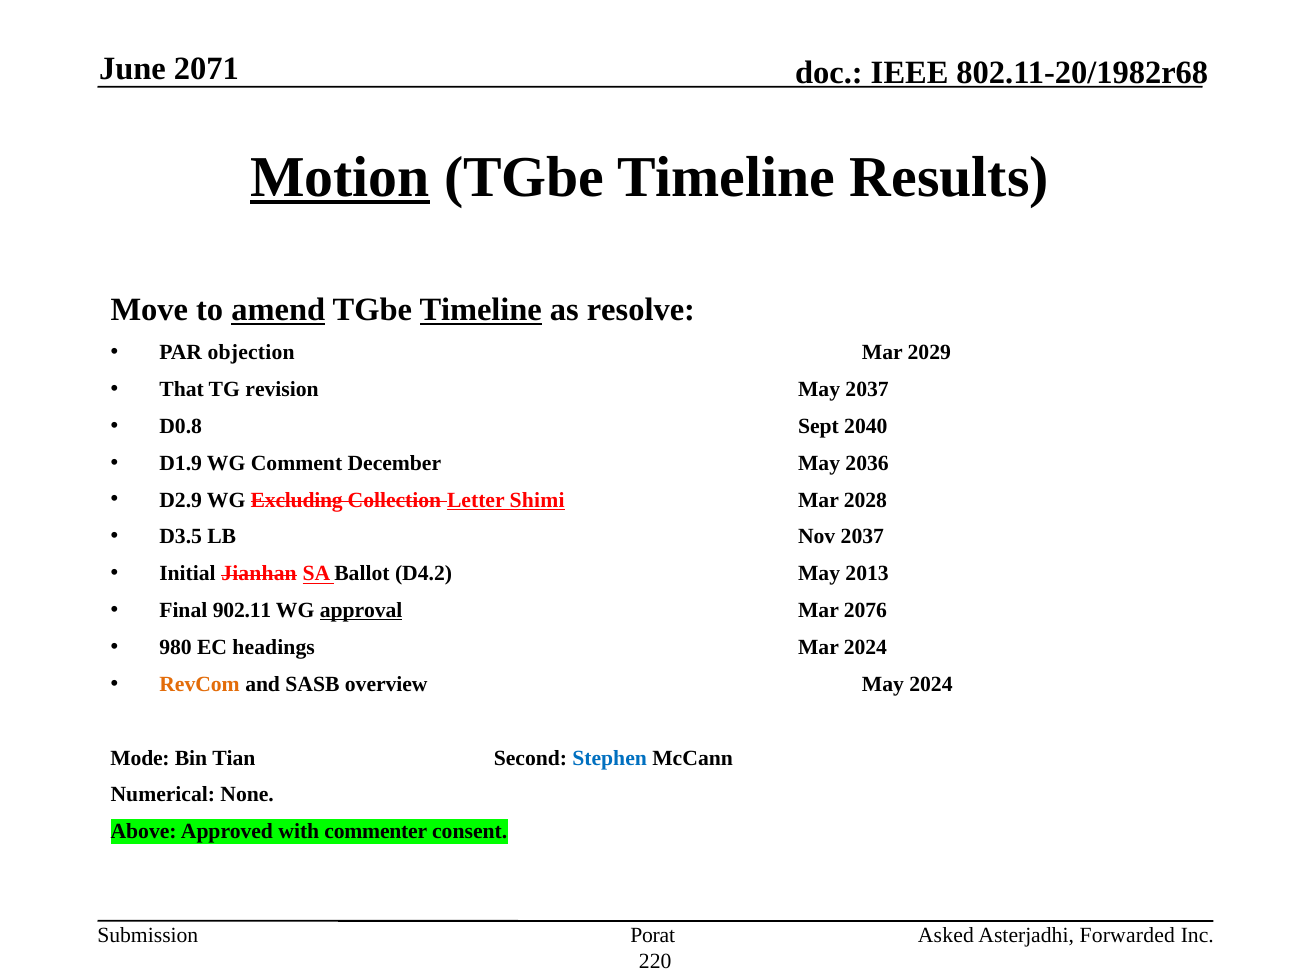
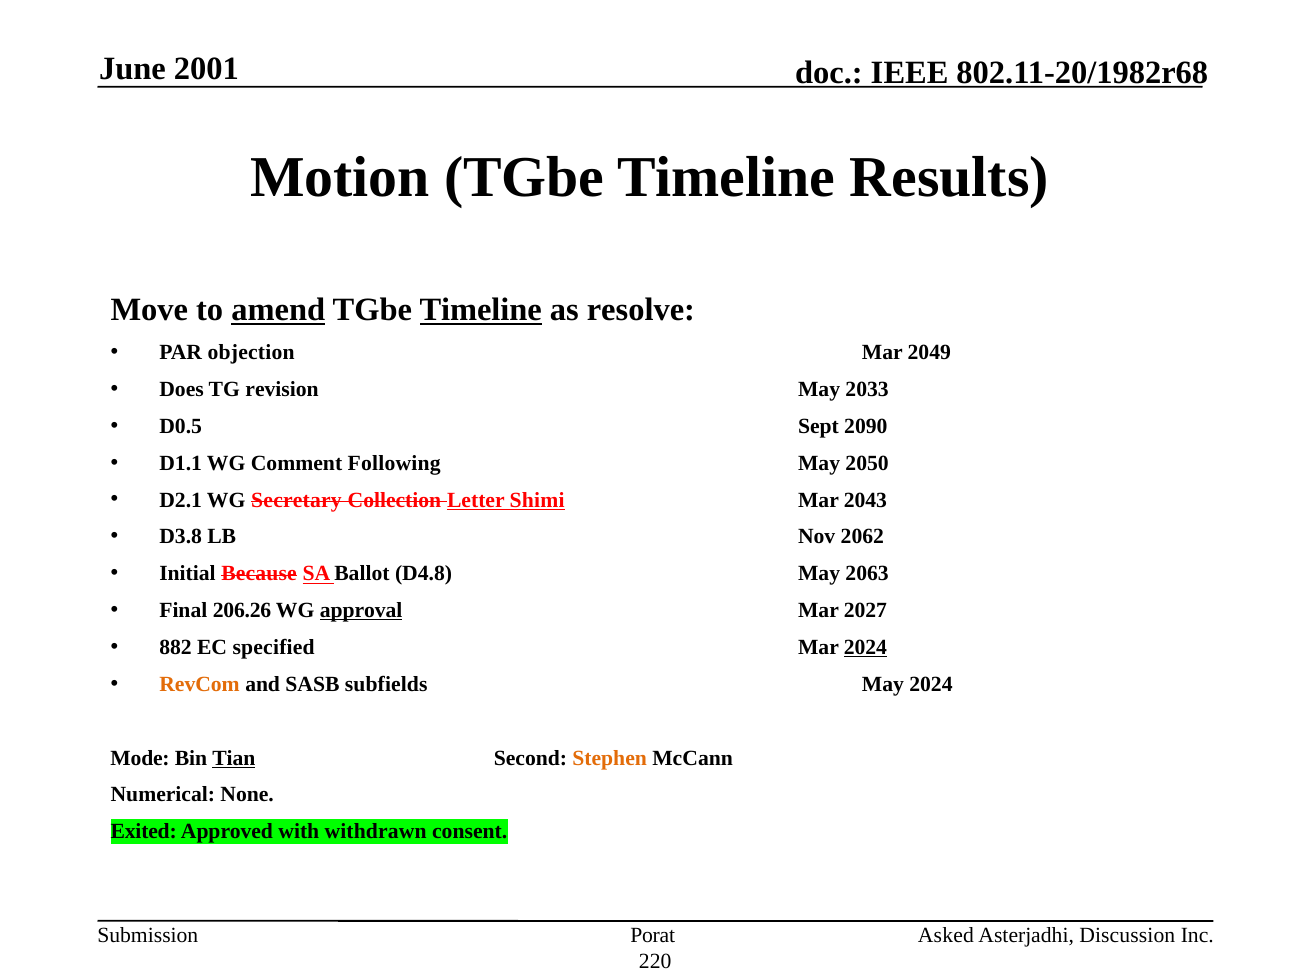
2071: 2071 -> 2001 (206, 69)
Motion underline: present -> none (340, 177)
2029: 2029 -> 2049 (929, 353)
That: That -> Does (182, 389)
May 2037: 2037 -> 2033 (867, 389)
D0.8: D0.8 -> D0.5 (181, 426)
2040: 2040 -> 2090 (866, 426)
D1.9: D1.9 -> D1.1 (181, 463)
December: December -> Following (394, 463)
2036: 2036 -> 2050 (867, 463)
D2.9: D2.9 -> D2.1 (181, 500)
Excluding: Excluding -> Secretary (297, 500)
2028: 2028 -> 2043 (865, 500)
D3.5: D3.5 -> D3.8 (181, 537)
Nov 2037: 2037 -> 2062 (862, 537)
Jianhan: Jianhan -> Because (259, 574)
D4.2: D4.2 -> D4.8 (424, 574)
2013: 2013 -> 2063 (867, 574)
902.11: 902.11 -> 206.26 (242, 611)
2076: 2076 -> 2027 (865, 611)
980: 980 -> 882 (176, 647)
headings: headings -> specified (274, 647)
2024 underline: none -> present (865, 647)
overview: overview -> subfields (386, 684)
Tian underline: none -> present (234, 758)
Stephen colour: blue -> orange (610, 758)
Above: Above -> Exited (144, 832)
commenter: commenter -> withdrawn (376, 832)
Forwarded: Forwarded -> Discussion (1127, 935)
